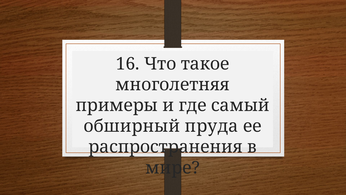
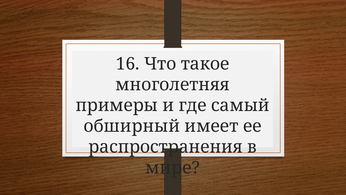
пруда: пруда -> имеет (212, 126)
